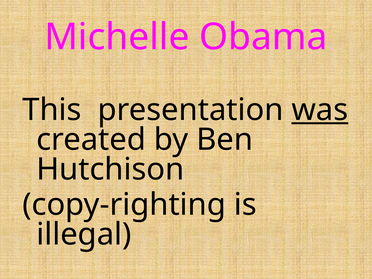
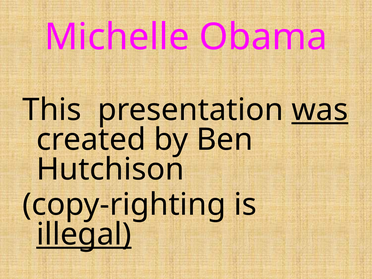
illegal underline: none -> present (84, 234)
